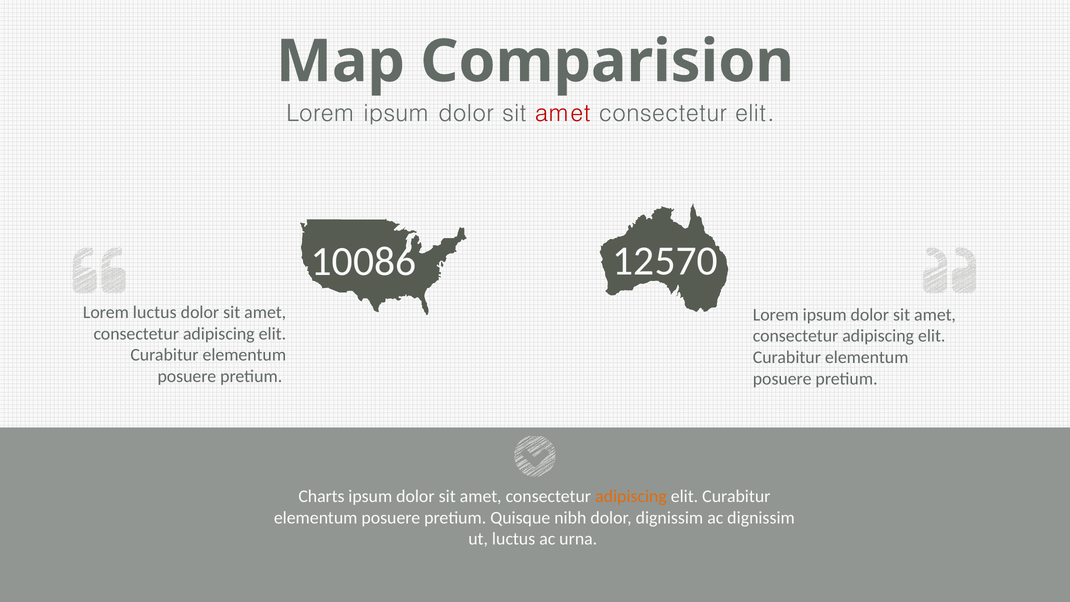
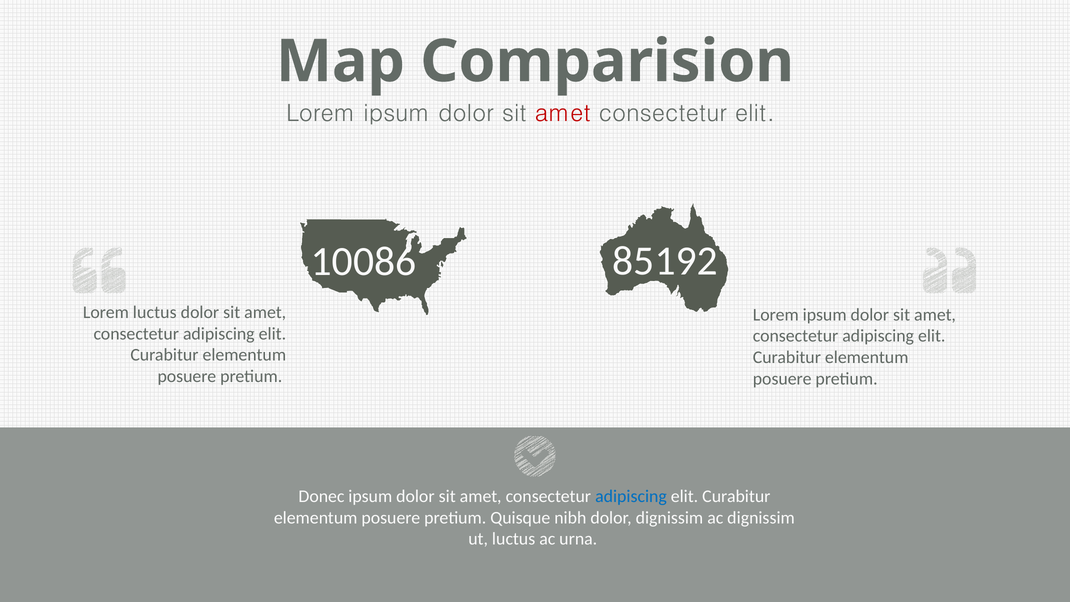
12570: 12570 -> 85192 (665, 261)
Charts: Charts -> Donec (321, 496)
adipiscing colour: orange -> blue (631, 496)
